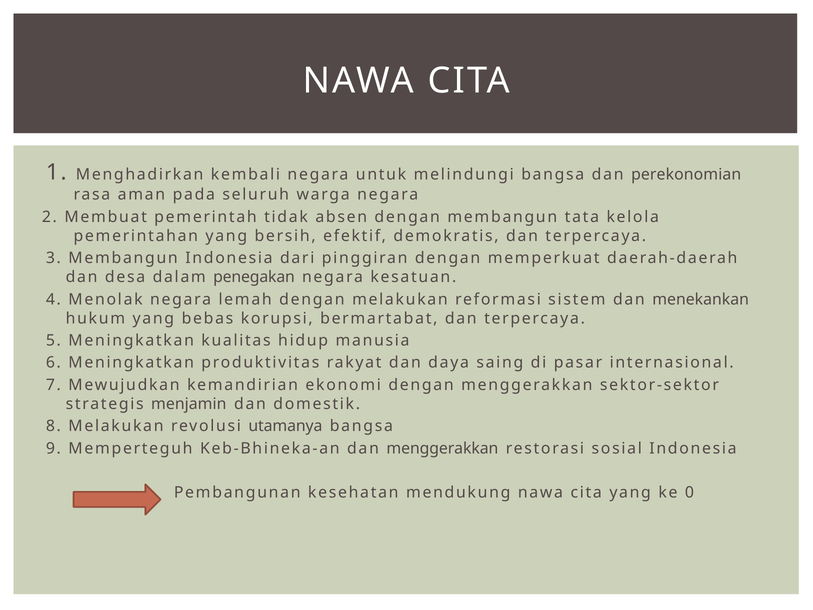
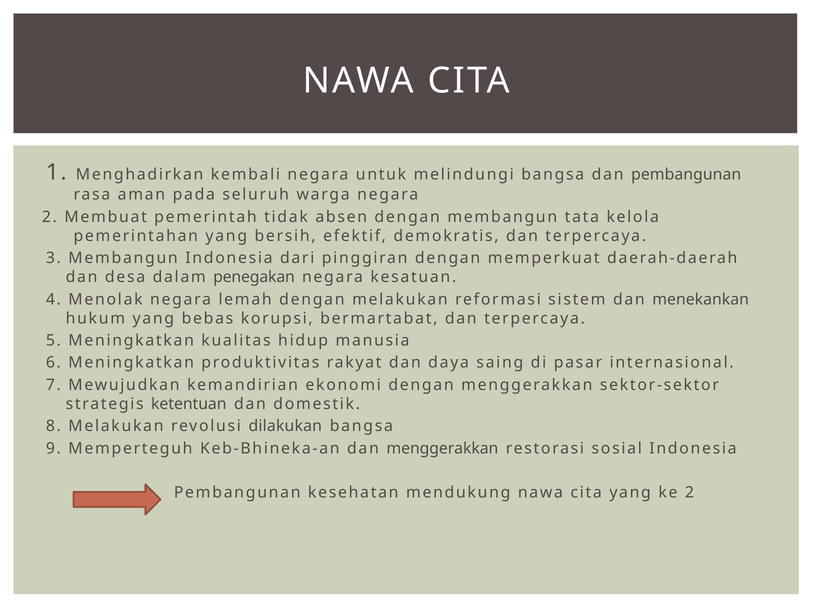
dan perekonomian: perekonomian -> pembangunan (686, 174)
menjamin: menjamin -> ketentuan (189, 404)
utamanya: utamanya -> dilakukan (285, 426)
ke 0: 0 -> 2 (689, 493)
